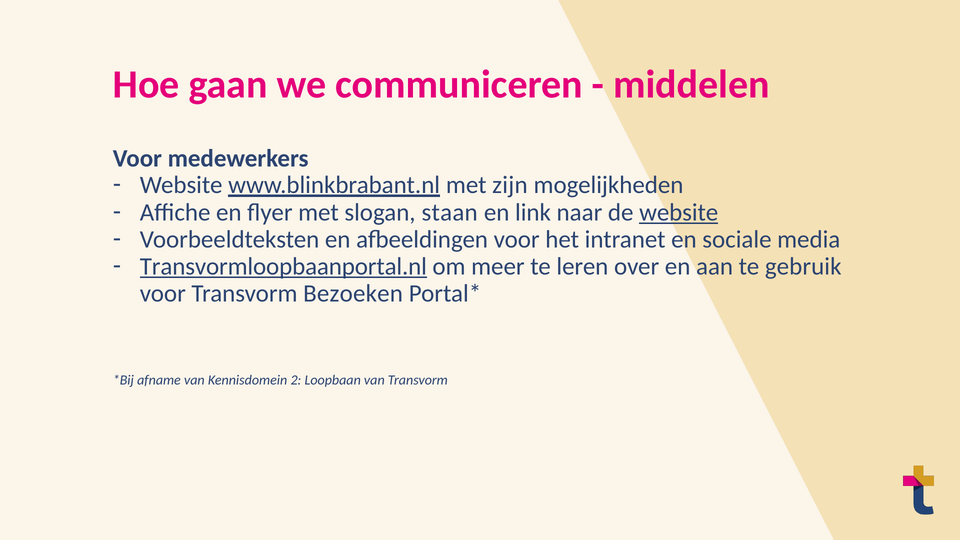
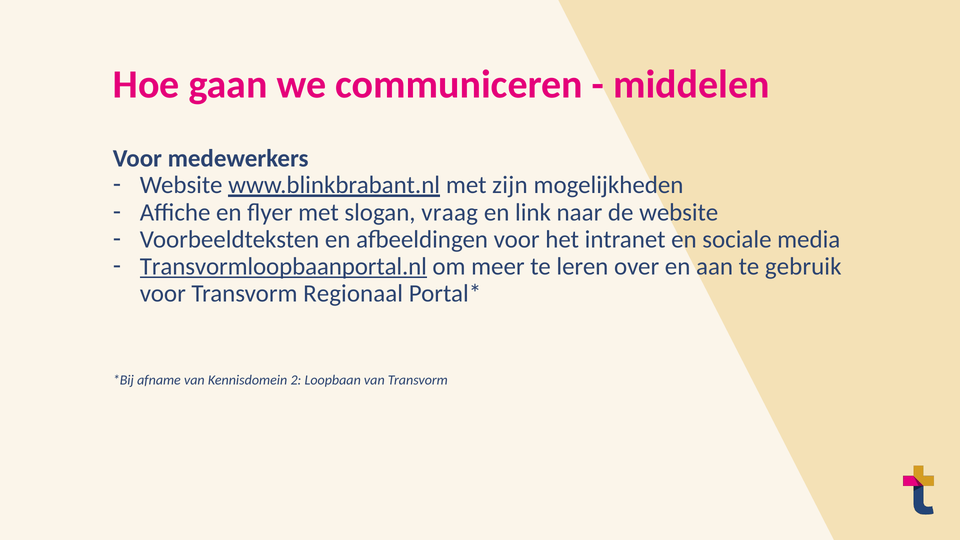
staan: staan -> vraag (450, 212)
website underline: present -> none (679, 212)
Bezoeken: Bezoeken -> Regionaal (353, 293)
